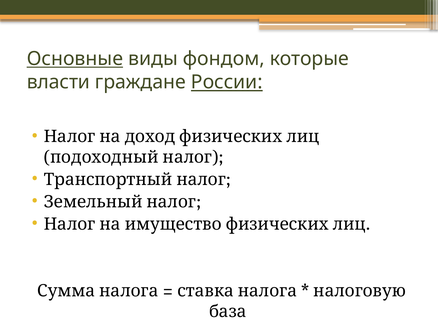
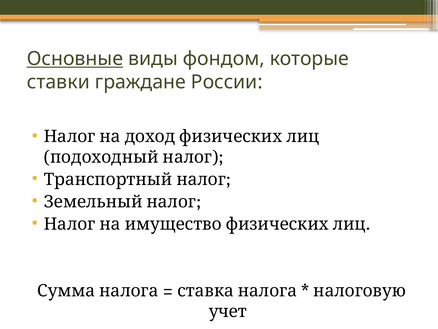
власти: власти -> ставки (58, 82)
России underline: present -> none (227, 82)
база: база -> учет (228, 311)
